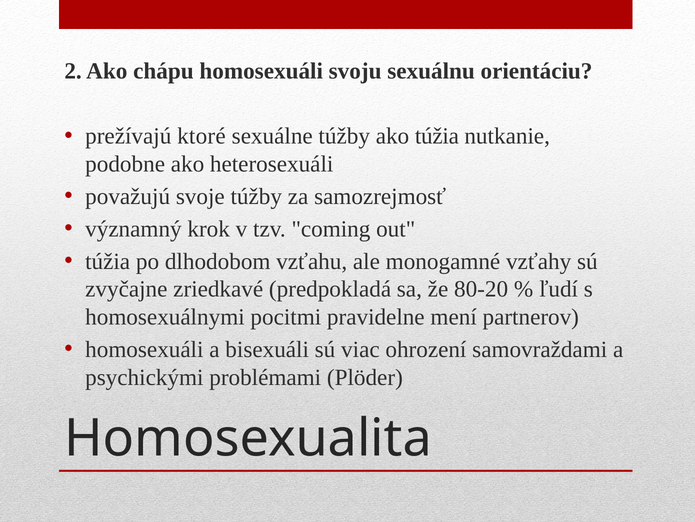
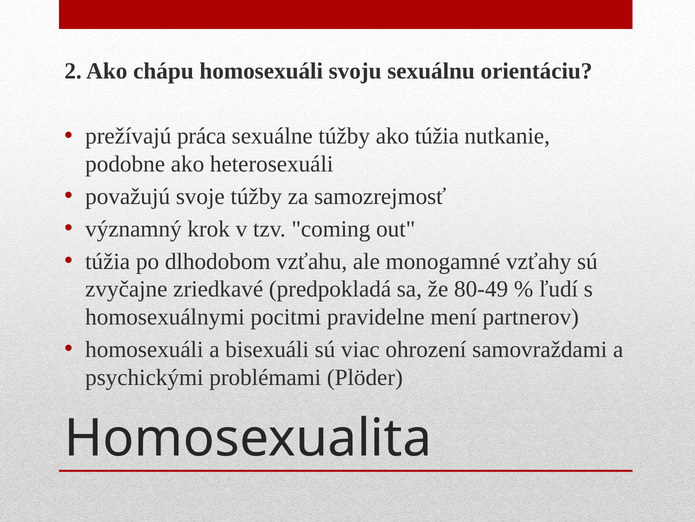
ktoré: ktoré -> práca (202, 136)
80-20: 80-20 -> 80-49 (481, 289)
